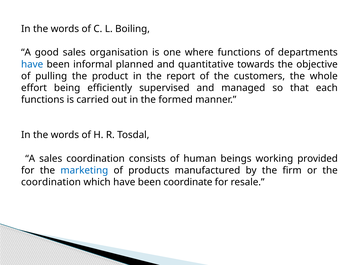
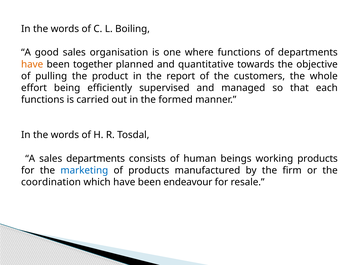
have colour: blue -> orange (32, 64)
informal: informal -> together (93, 64)
sales coordination: coordination -> departments (96, 158)
working provided: provided -> products (318, 158)
coordinate: coordinate -> endeavour (188, 182)
